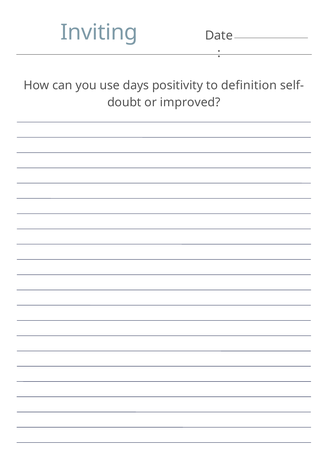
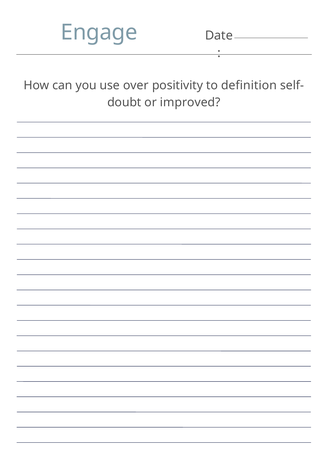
Inviting: Inviting -> Engage (99, 32)
days: days -> over (136, 85)
